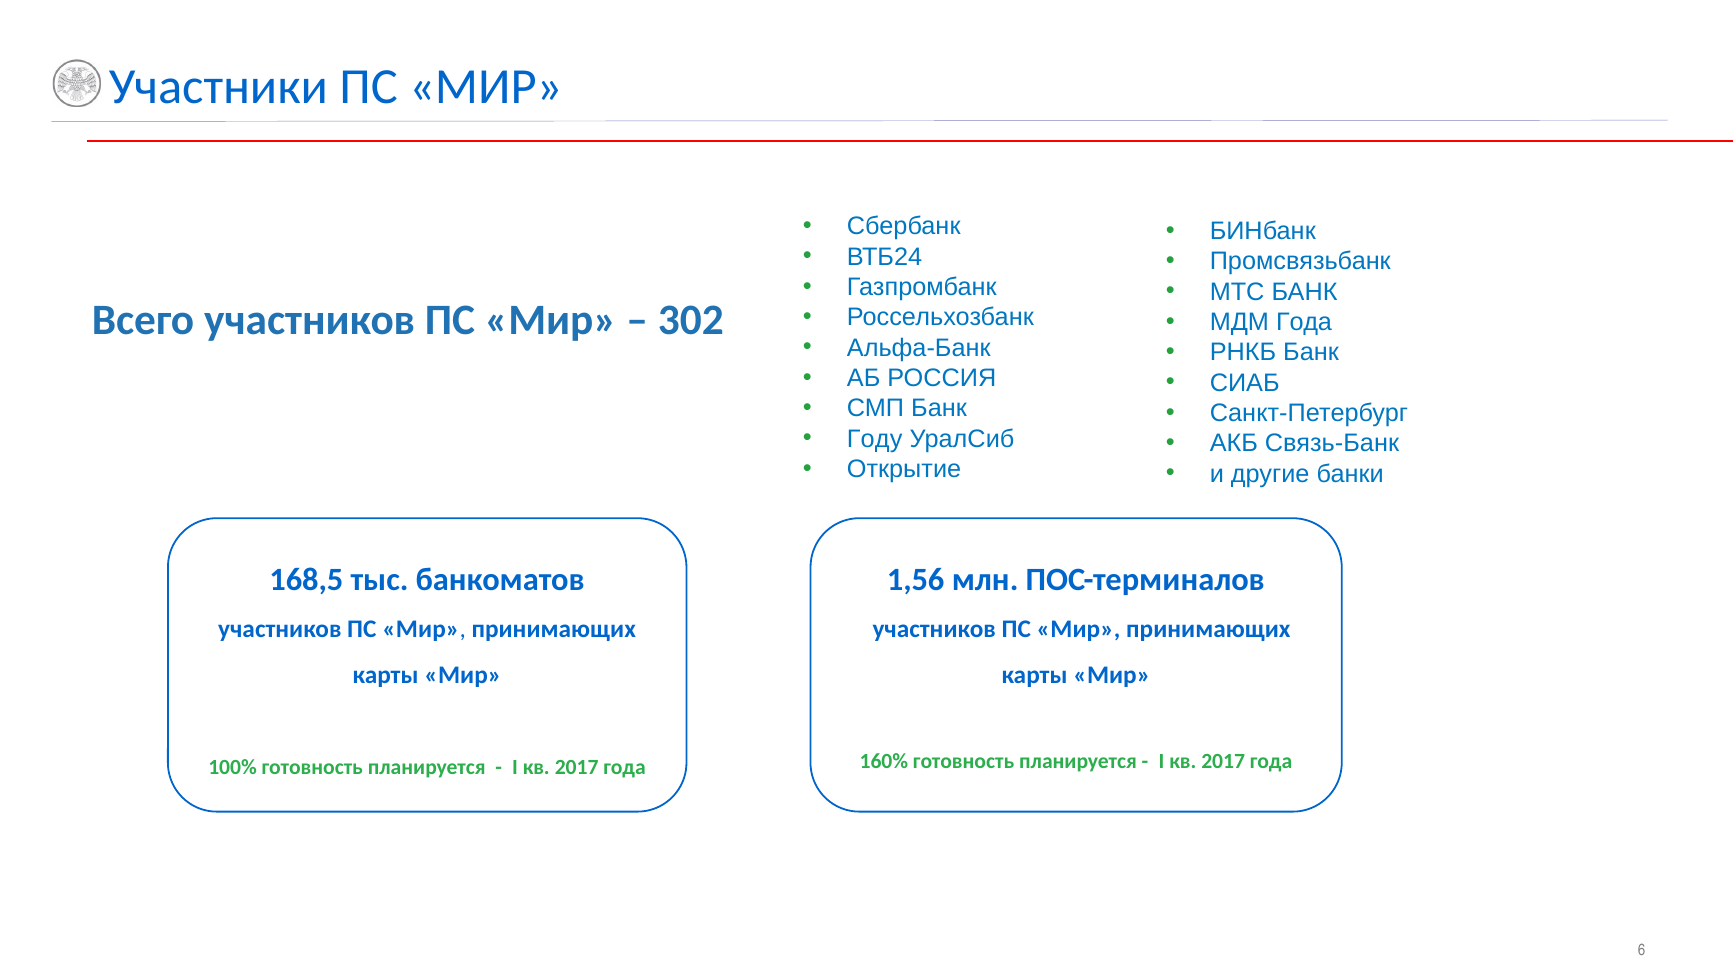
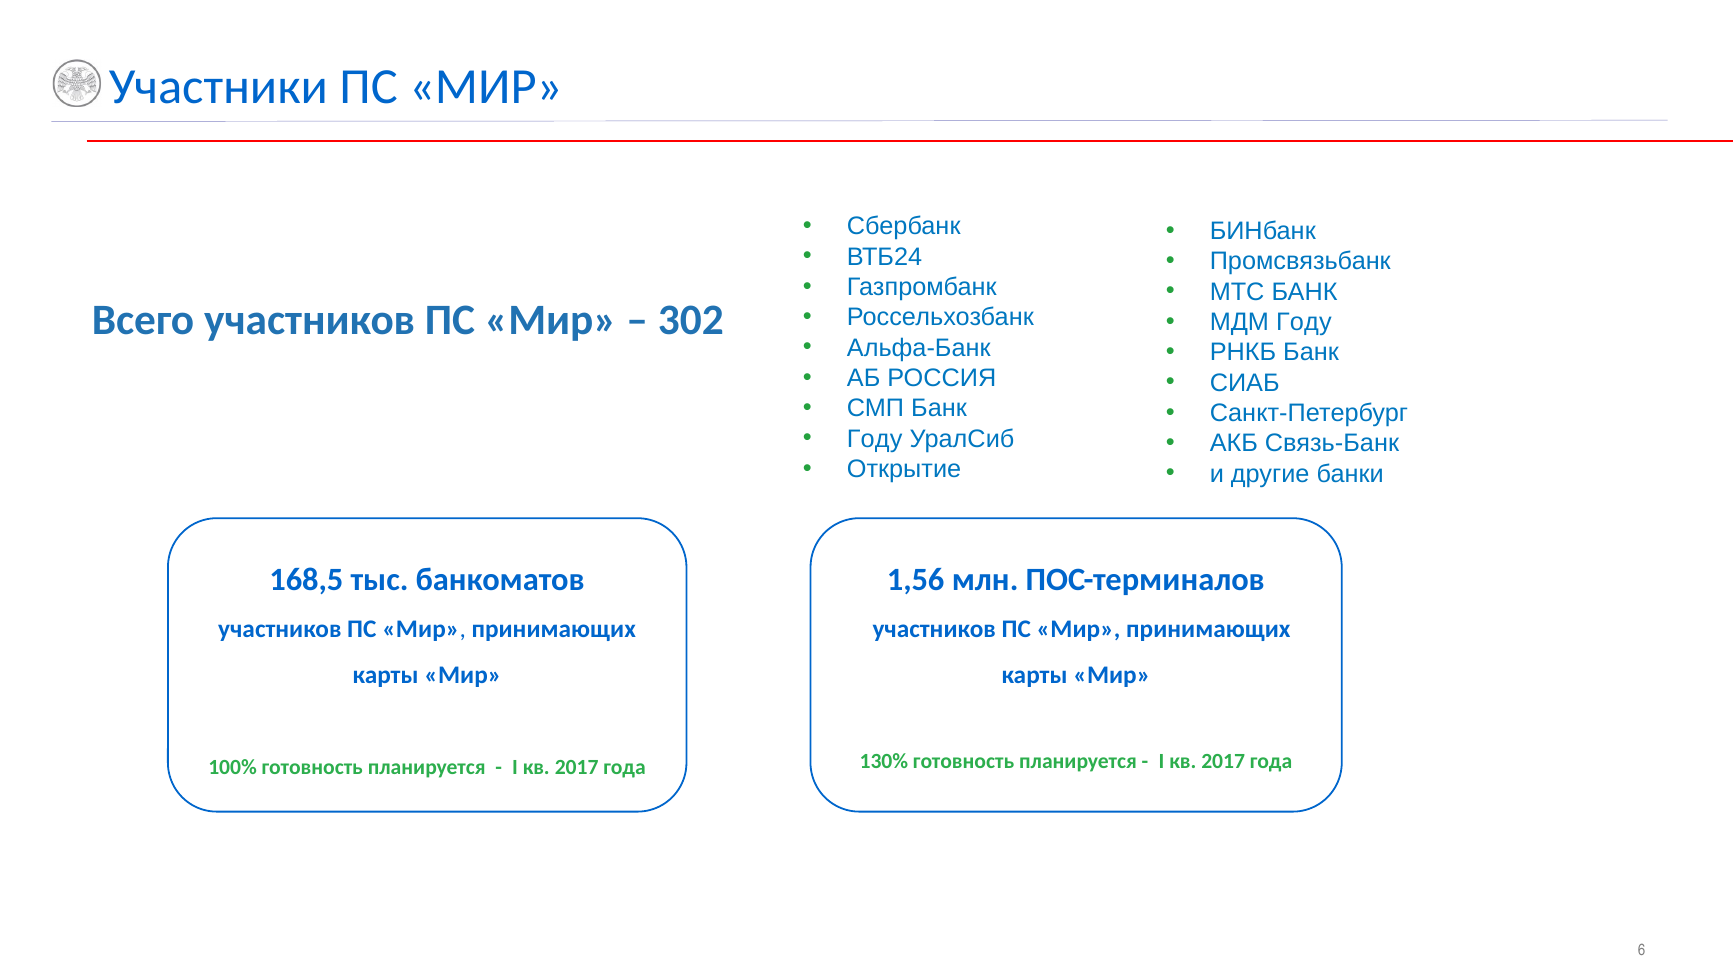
МДМ Года: Года -> Году (1304, 322)
160%: 160% -> 130% (884, 761)
